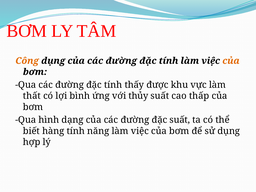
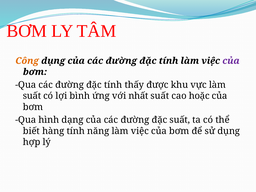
của colour: orange -> purple (231, 61)
thất: thất -> suất (32, 96)
thủy: thủy -> nhất (138, 96)
thấp: thấp -> hoặc (199, 96)
